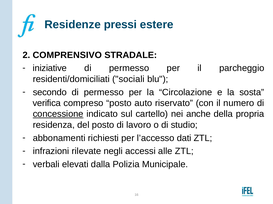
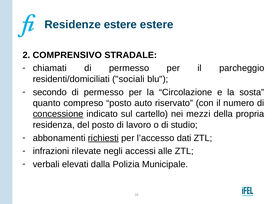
Residenze pressi: pressi -> estere (120, 25)
iniziative: iniziative -> chiamati (50, 68)
verifica: verifica -> quanto (47, 103)
anche: anche -> mezzi (198, 114)
richiesti underline: none -> present (103, 139)
